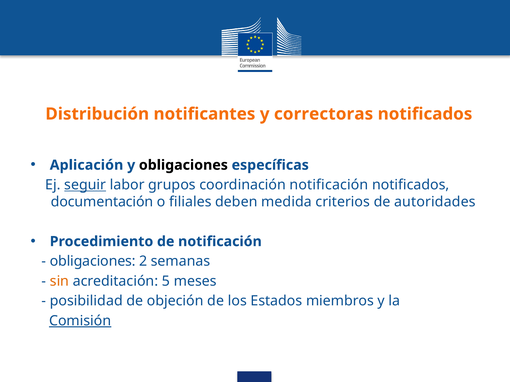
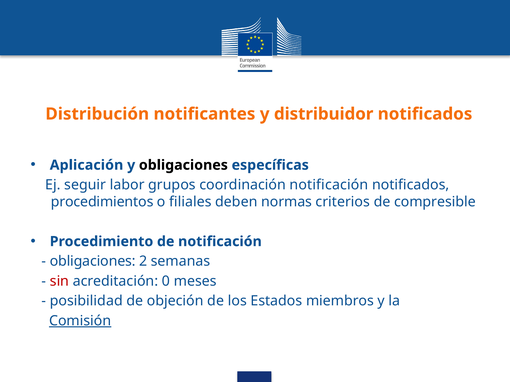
correctoras: correctoras -> distribuidor (324, 114)
seguir underline: present -> none (85, 185)
documentación: documentación -> procedimientos (102, 202)
medida: medida -> normas (287, 202)
autoridades: autoridades -> compresible (435, 202)
sin colour: orange -> red (59, 281)
5: 5 -> 0 (166, 281)
